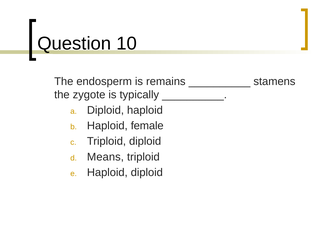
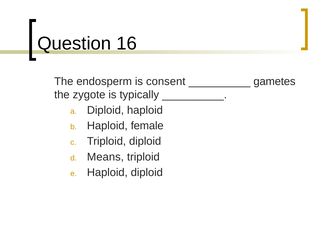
10: 10 -> 16 (127, 44)
remains: remains -> consent (166, 81)
stamens: stamens -> gametes (274, 81)
